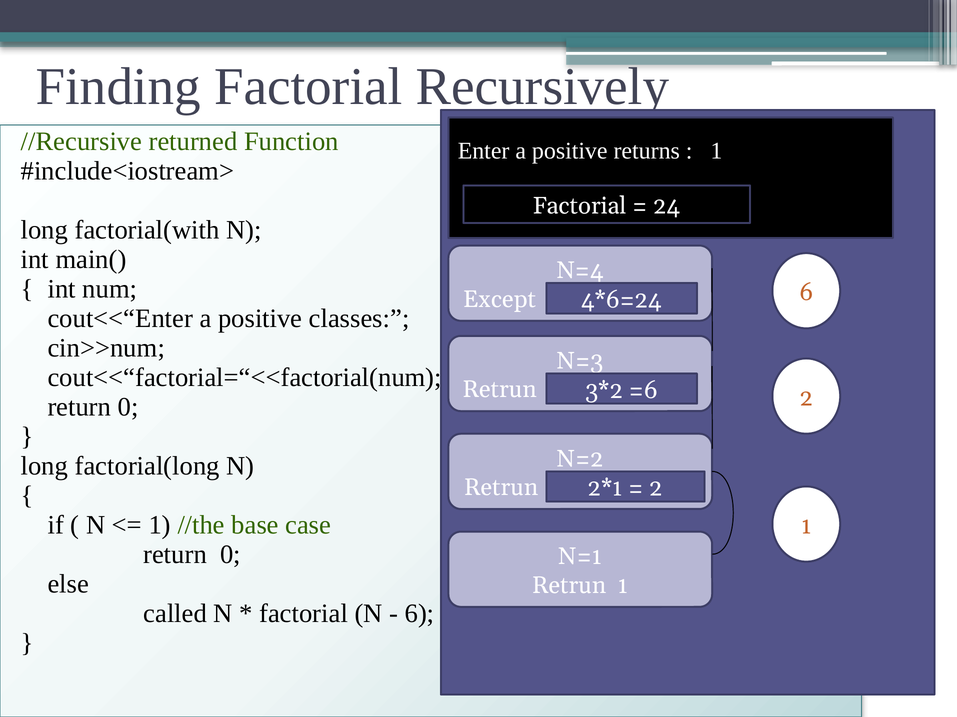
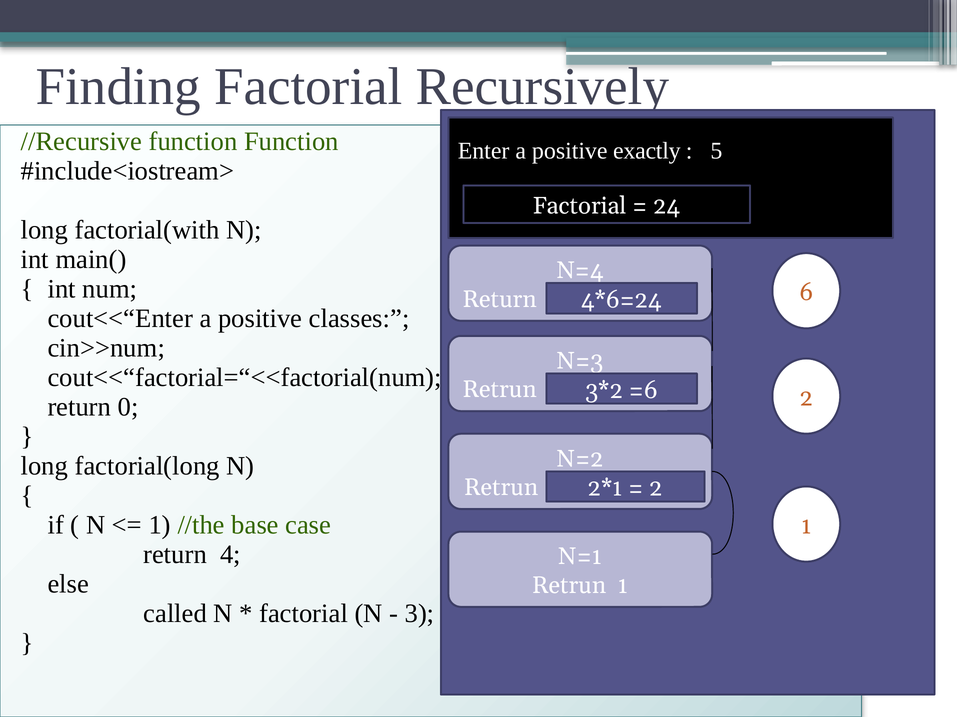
//Recursive returned: returned -> function (193, 142)
returns: returns -> exactly (647, 151)
1: 1 -> 5 (716, 151)
Except: Except -> Return (500, 299)
0: 0 -> 4 (230, 555)
6: 6 -> 3 (420, 614)
